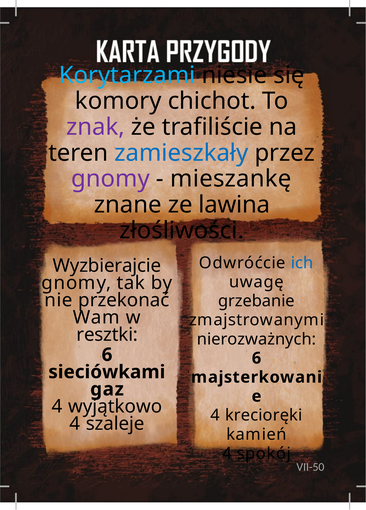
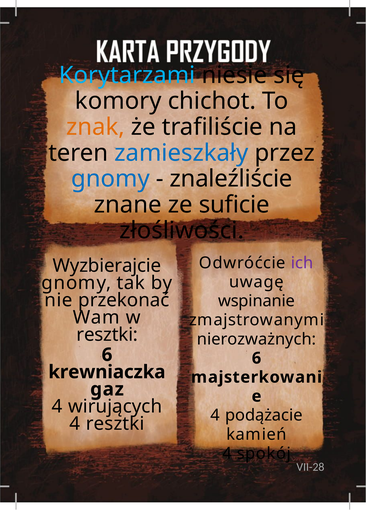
znak colour: purple -> orange (95, 127)
gnomy colour: purple -> blue (110, 179)
mieszankę: mieszankę -> znaleźliście (231, 179)
lawina: lawina -> suficie (234, 204)
ich colour: blue -> purple (302, 263)
grzebanie: grzebanie -> wspinanie (256, 301)
sieciówkami: sieciówkami -> krewniaczka (107, 372)
wyjątkowo: wyjątkowo -> wirujących (115, 406)
krecioręki: krecioręki -> podążacie (264, 415)
4 szaleje: szaleje -> resztki (115, 423)
VII-50: VII-50 -> VII-28 (310, 467)
